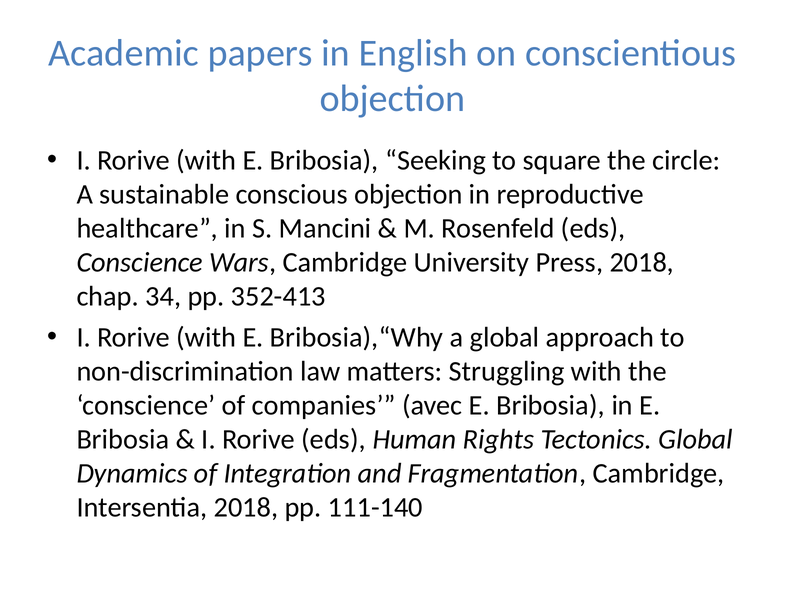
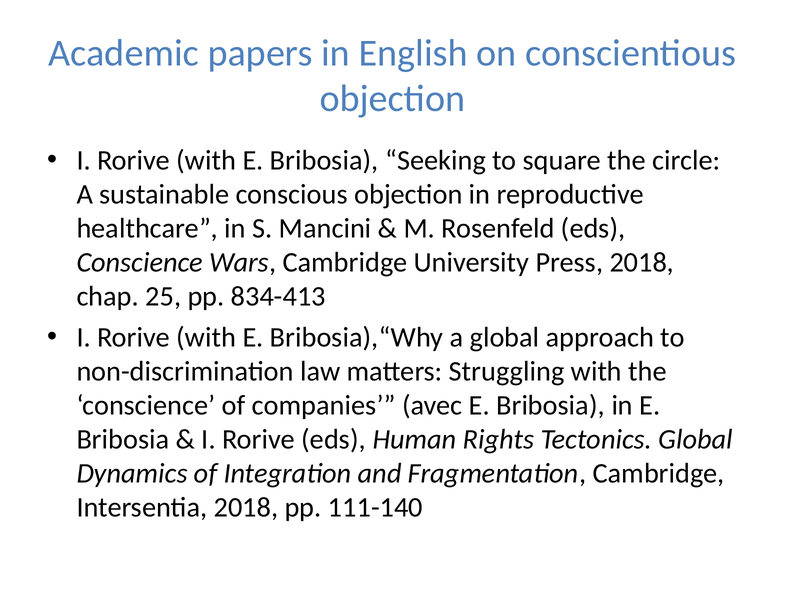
34: 34 -> 25 (163, 296)
352-413: 352-413 -> 834-413 (278, 296)
